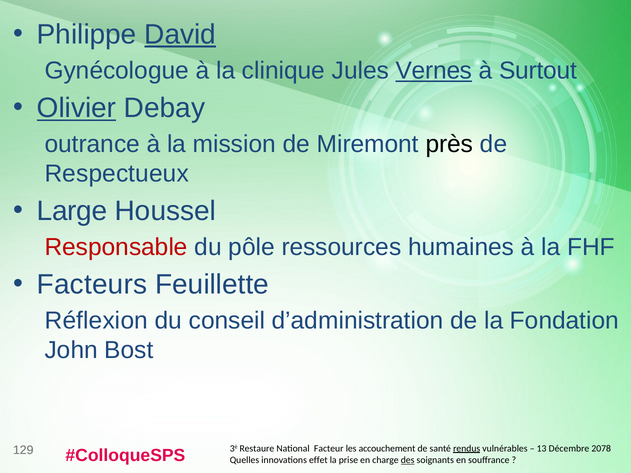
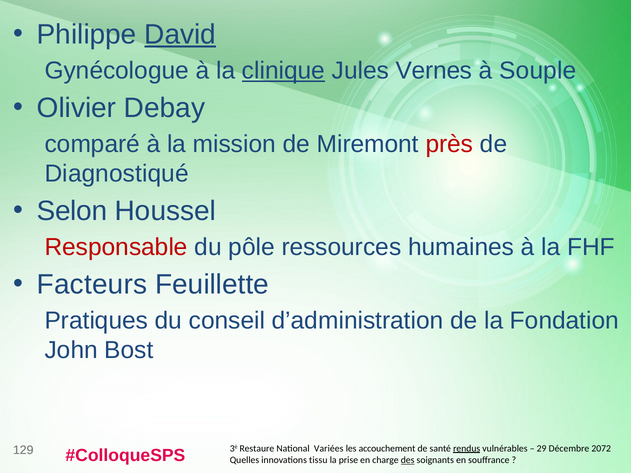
clinique underline: none -> present (283, 71)
Vernes underline: present -> none (434, 71)
Surtout: Surtout -> Souple (538, 71)
Olivier underline: present -> none (77, 108)
outrance: outrance -> comparé (92, 144)
près colour: black -> red (449, 144)
Respectueux: Respectueux -> Diagnostiqué (117, 174)
Large: Large -> Selon (72, 211)
Réflexion: Réflexion -> Pratiques (96, 321)
Facteur: Facteur -> Variées (329, 449)
13: 13 -> 29 (542, 449)
2078: 2078 -> 2072 (601, 449)
effet: effet -> tissu (318, 460)
